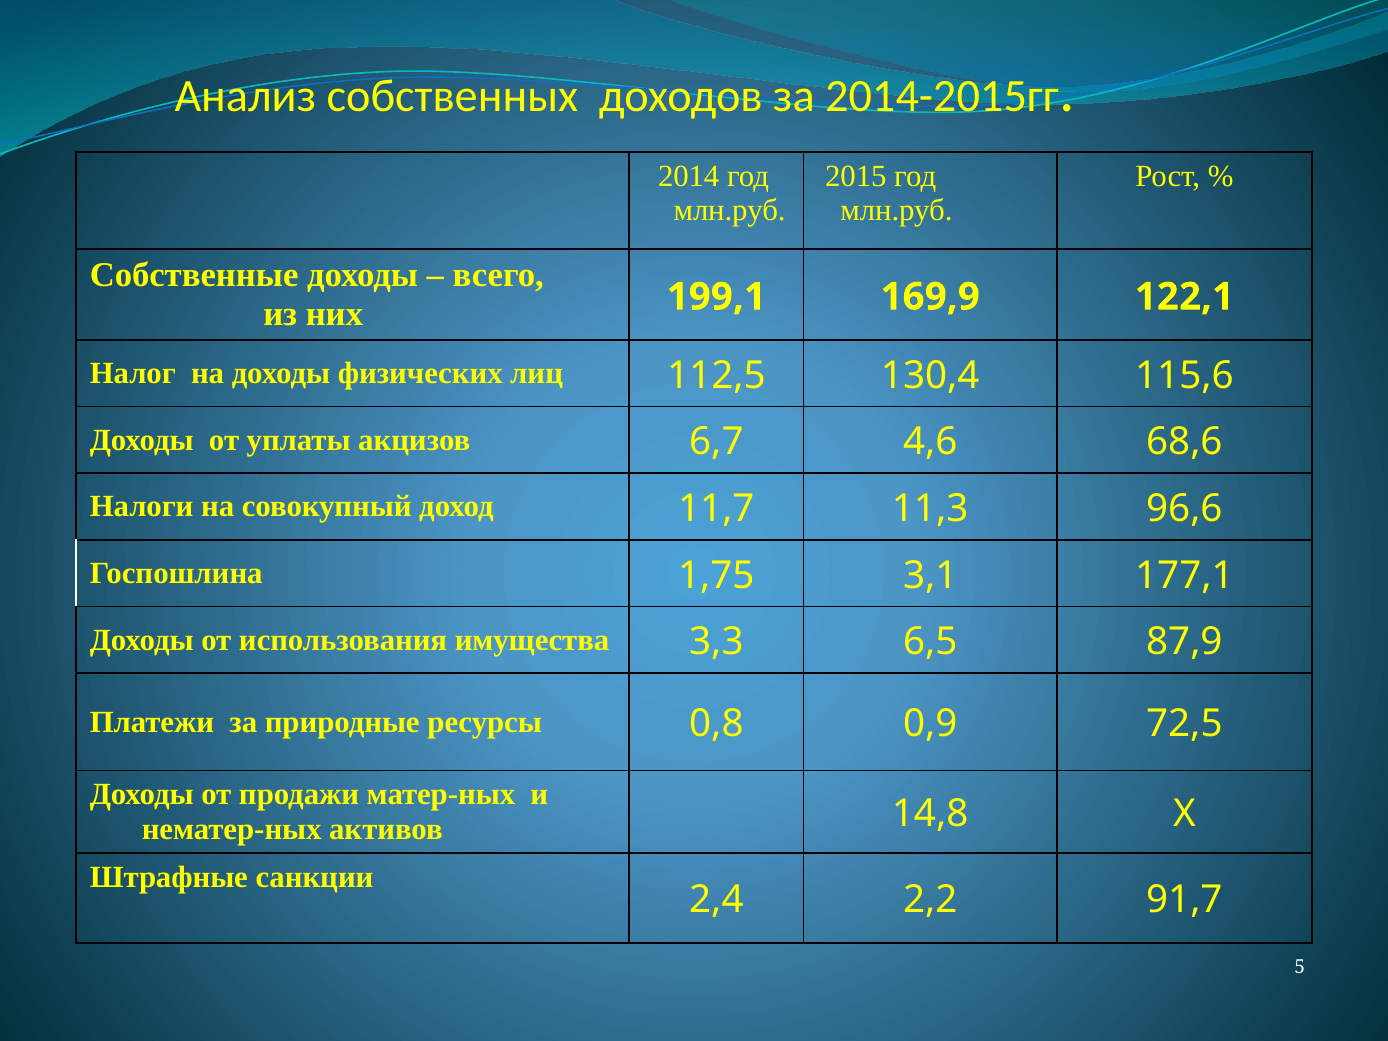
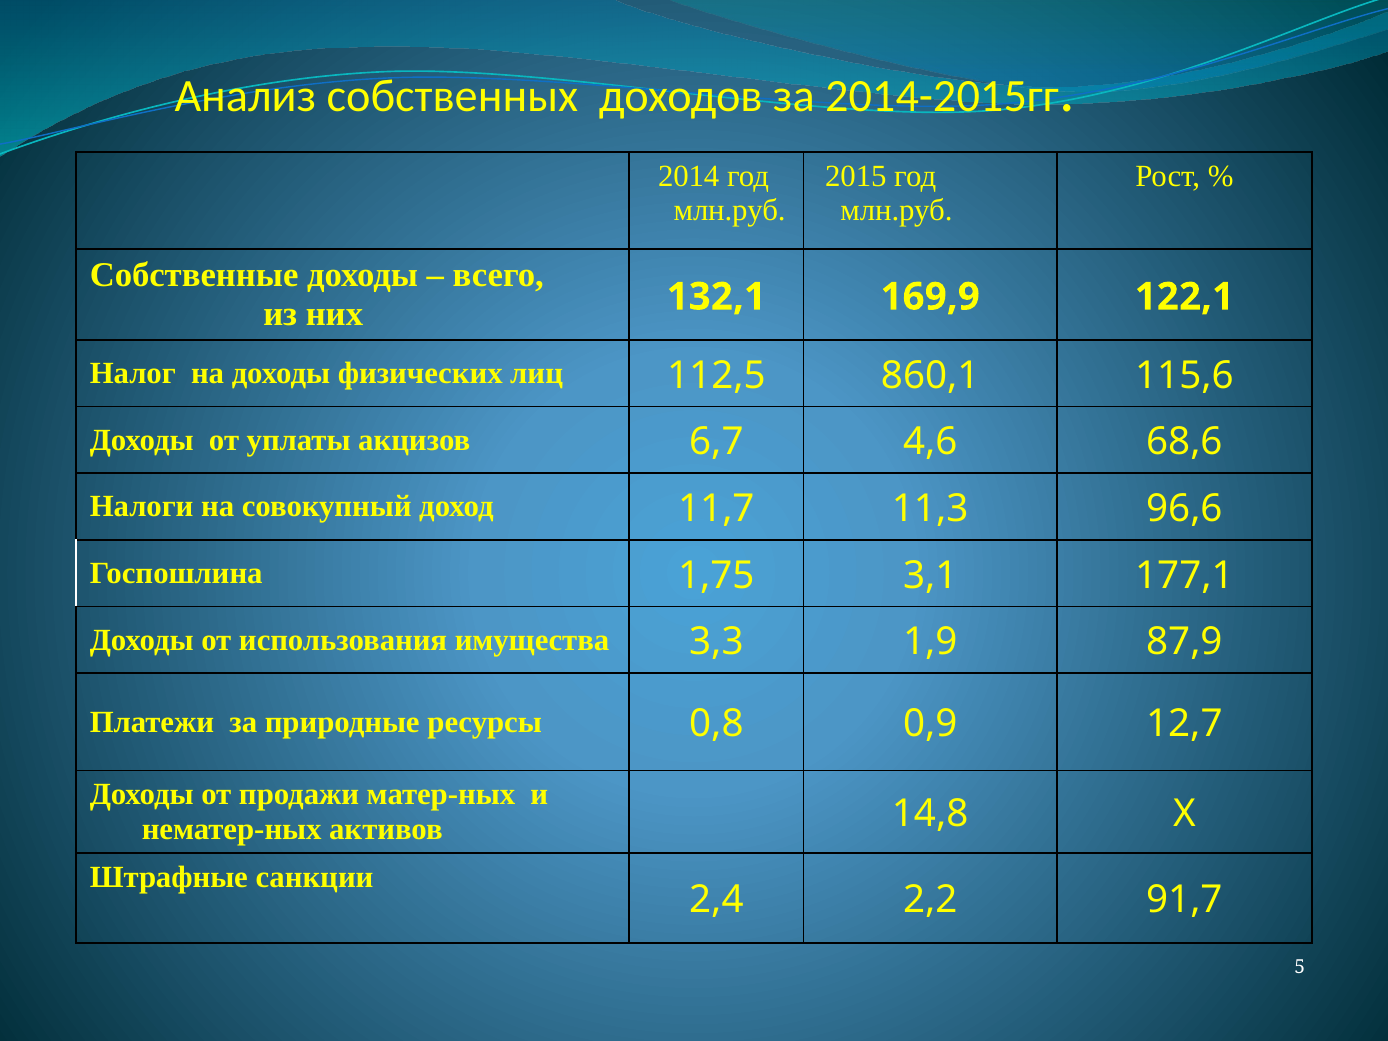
199,1: 199,1 -> 132,1 (716, 297)
130,4: 130,4 -> 860,1 (930, 375)
6,5: 6,5 -> 1,9 (930, 642)
72,5: 72,5 -> 12,7 (1184, 724)
